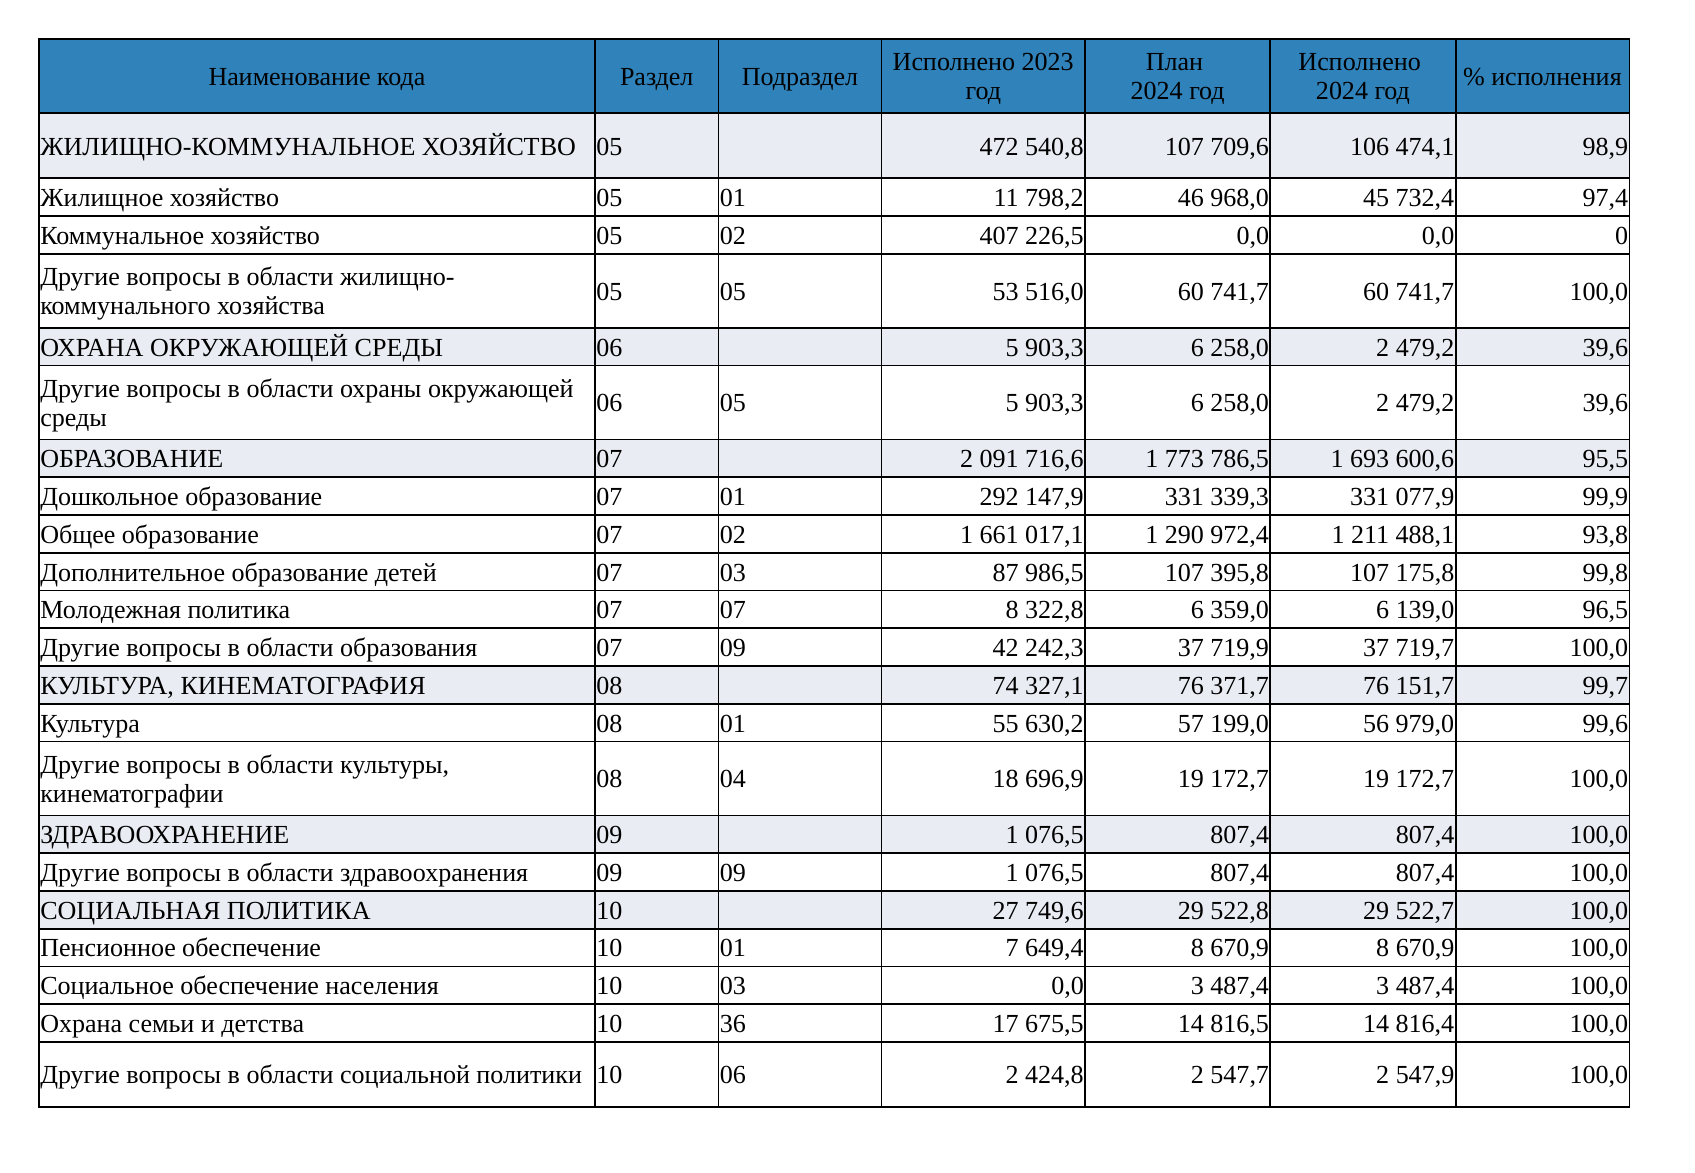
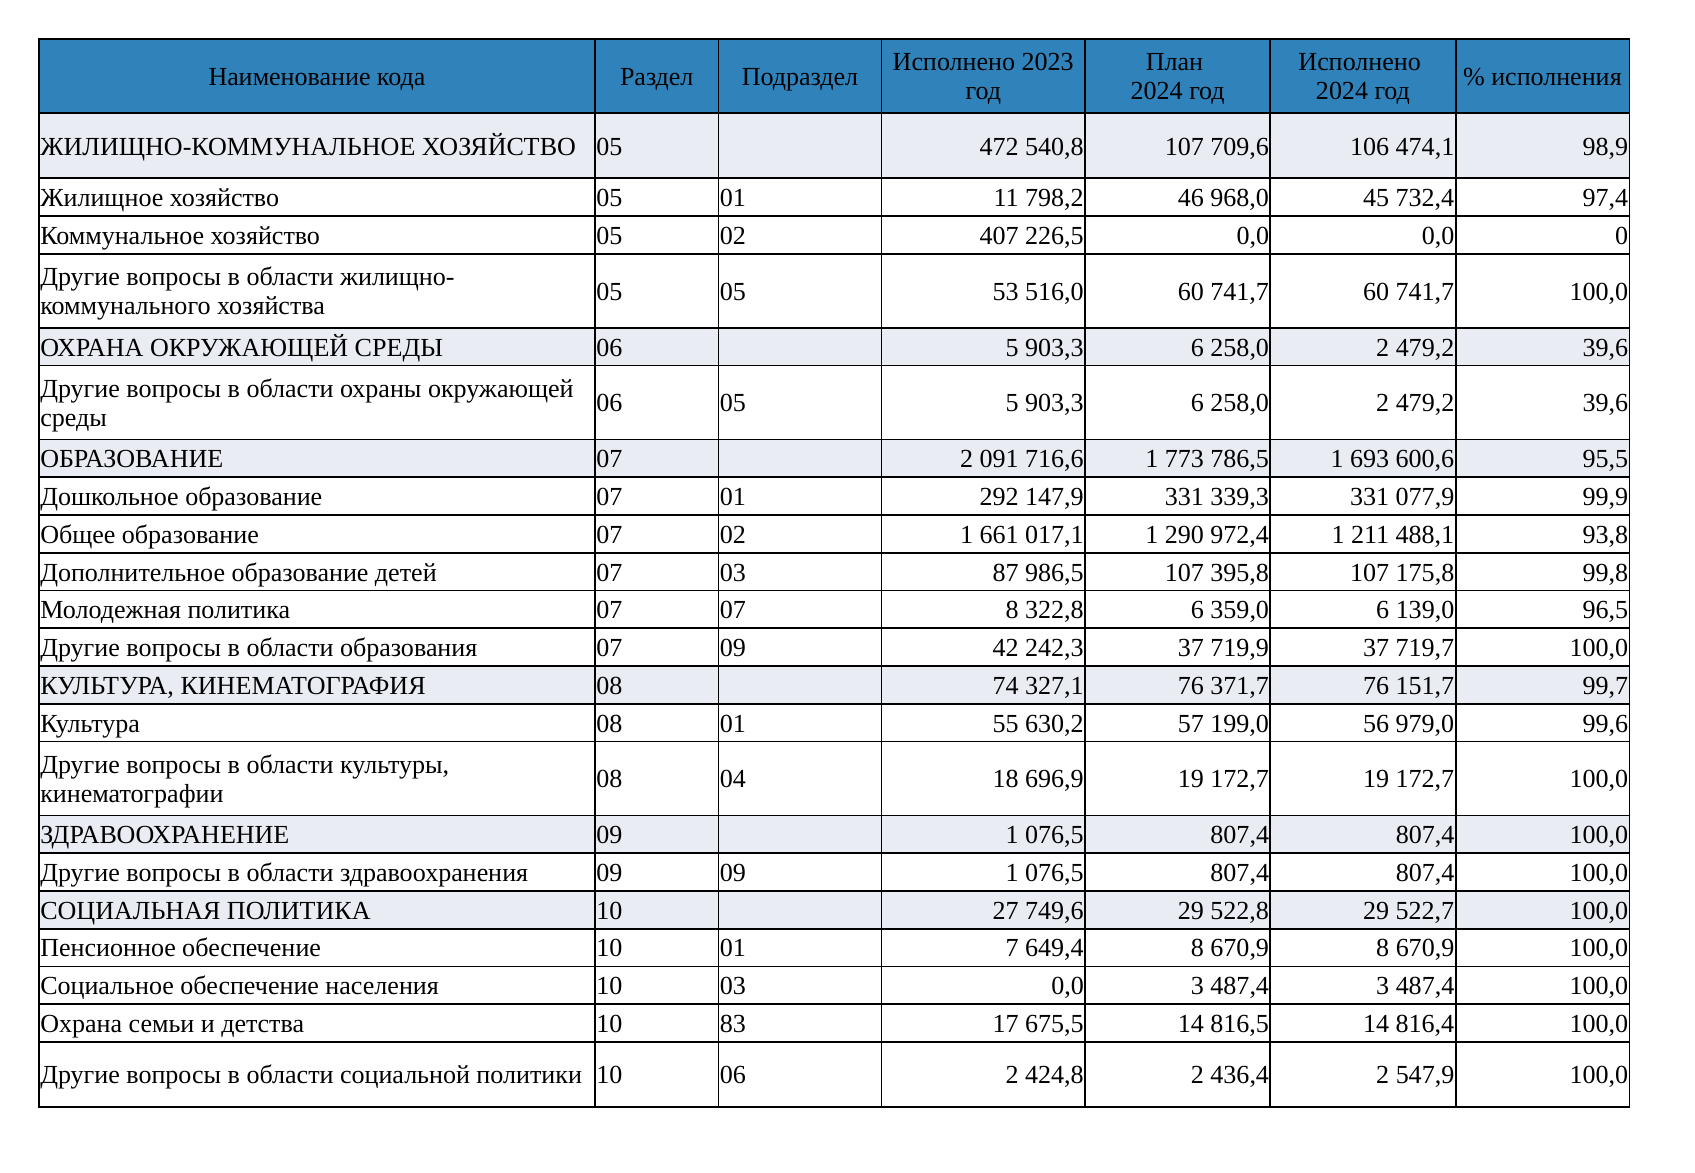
36: 36 -> 83 (733, 1024)
547,7: 547,7 -> 436,4 (1240, 1076)
